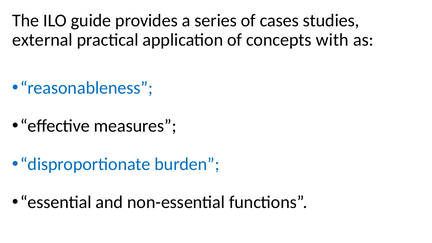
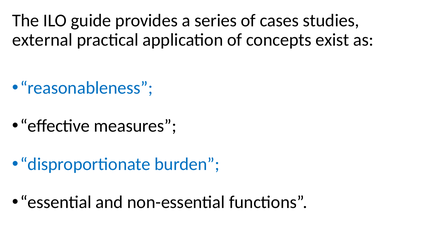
with: with -> exist (332, 40)
